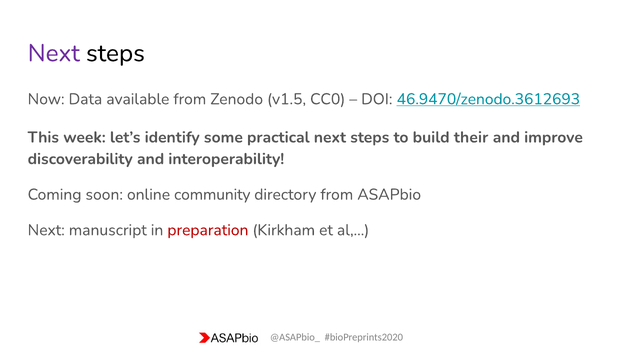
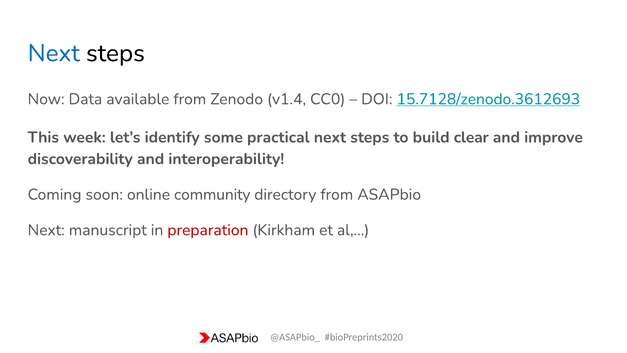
Next colour: purple -> blue (54, 53)
v1.5: v1.5 -> v1.4 (287, 99)
46.9470/zenodo.3612693: 46.9470/zenodo.3612693 -> 15.7128/zenodo.3612693 (488, 99)
their: their -> clear (471, 137)
